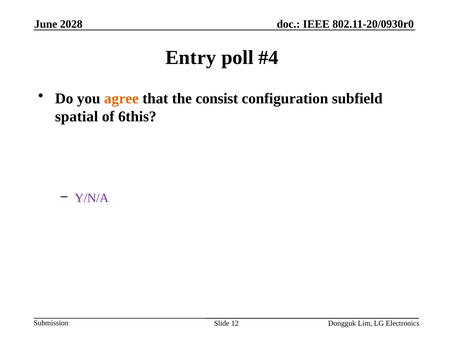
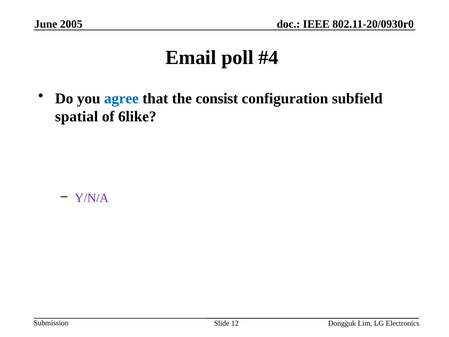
2028: 2028 -> 2005 (71, 24)
Entry: Entry -> Email (191, 58)
agree colour: orange -> blue (121, 98)
6this: 6this -> 6like (137, 116)
